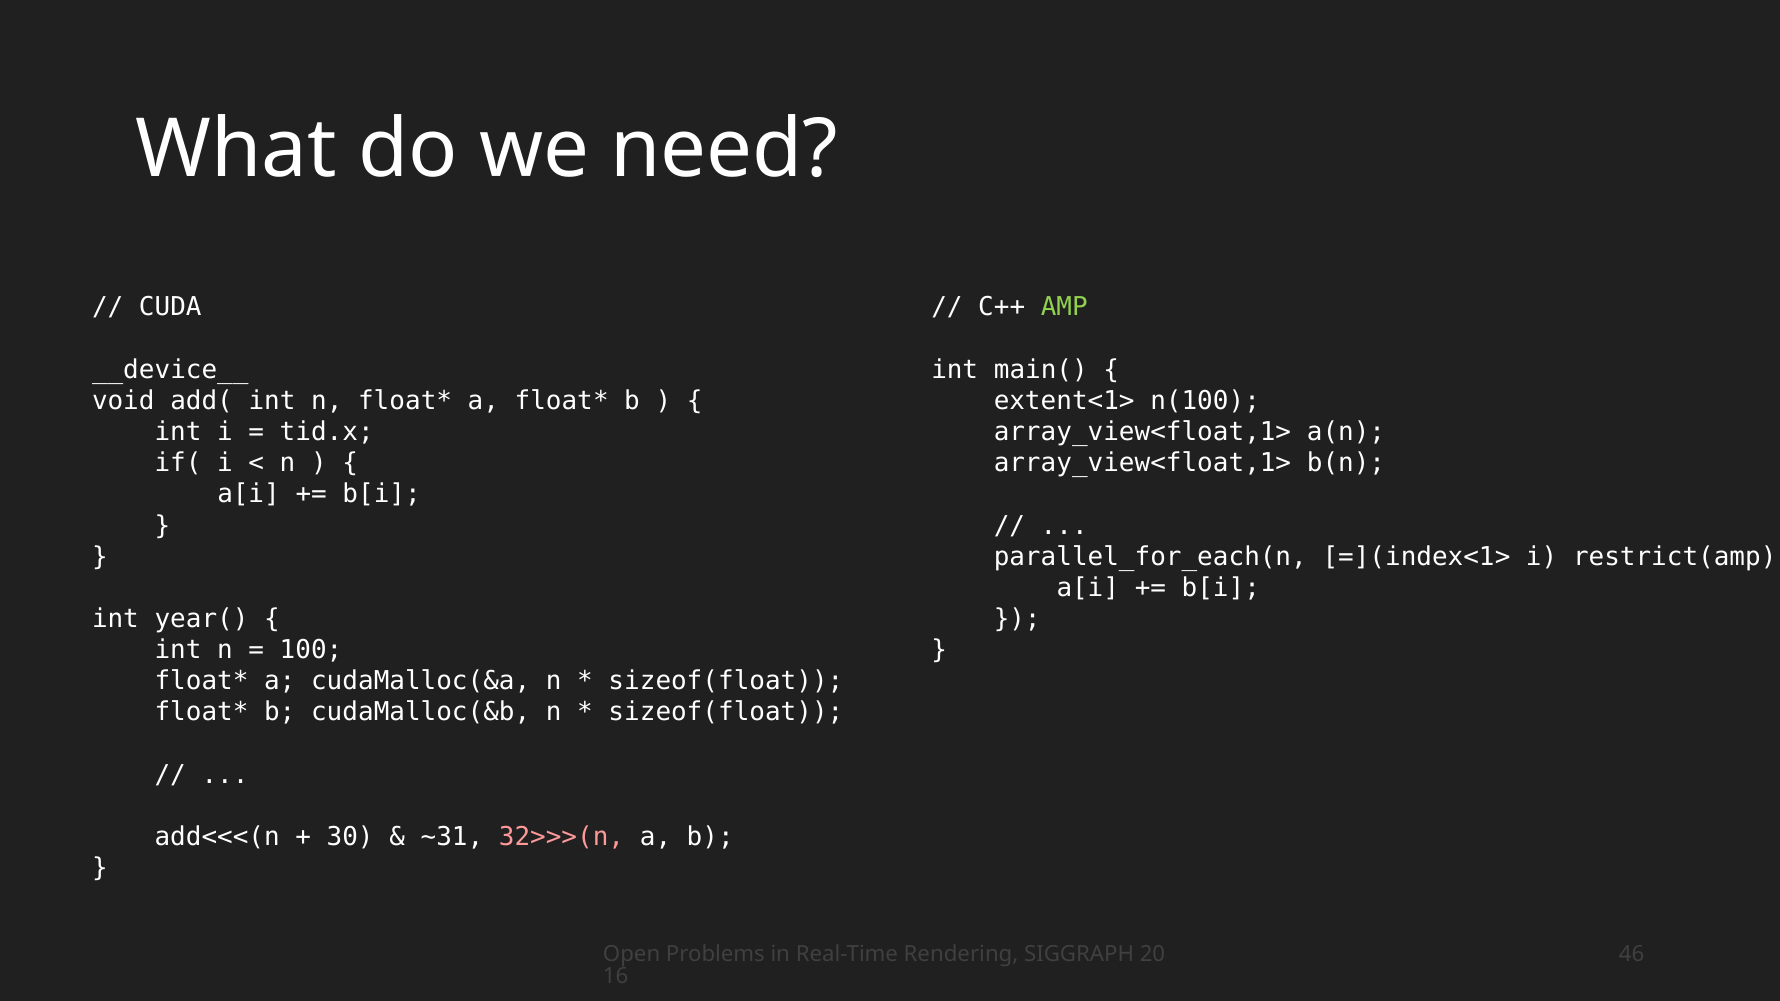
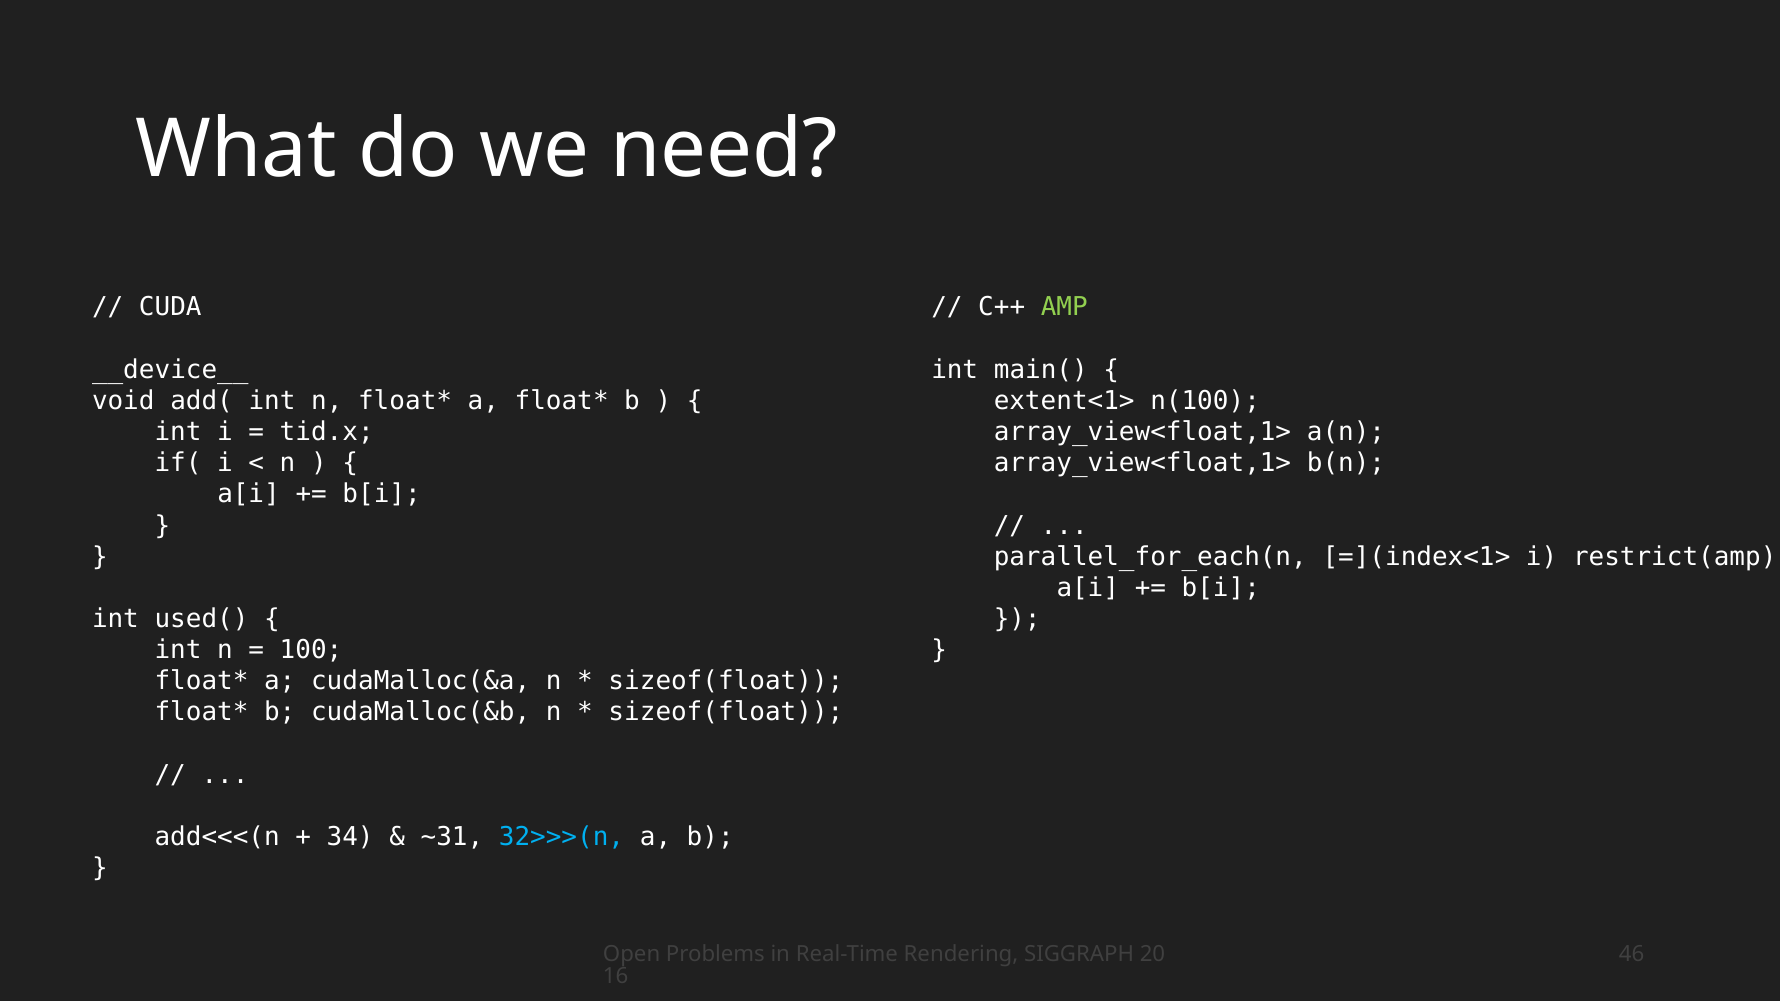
year(: year( -> used( (201, 619)
30: 30 -> 34 (350, 837)
32>>>(n colour: pink -> light blue (561, 837)
